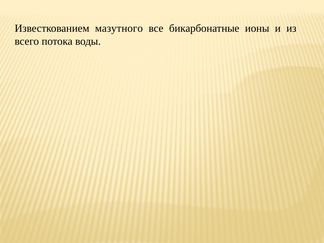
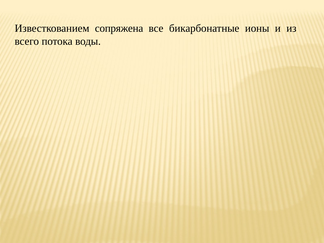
мазутного: мазутного -> сопряжена (119, 28)
